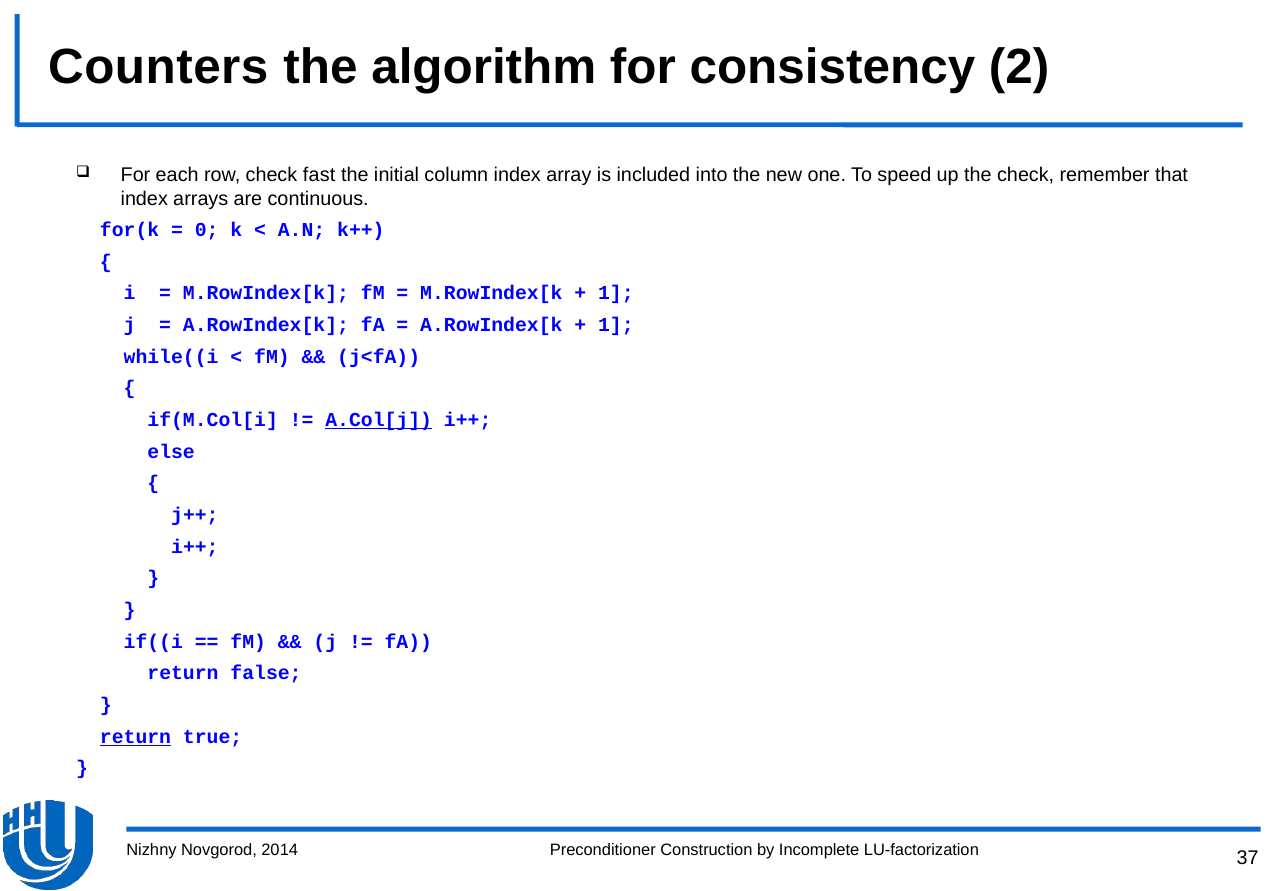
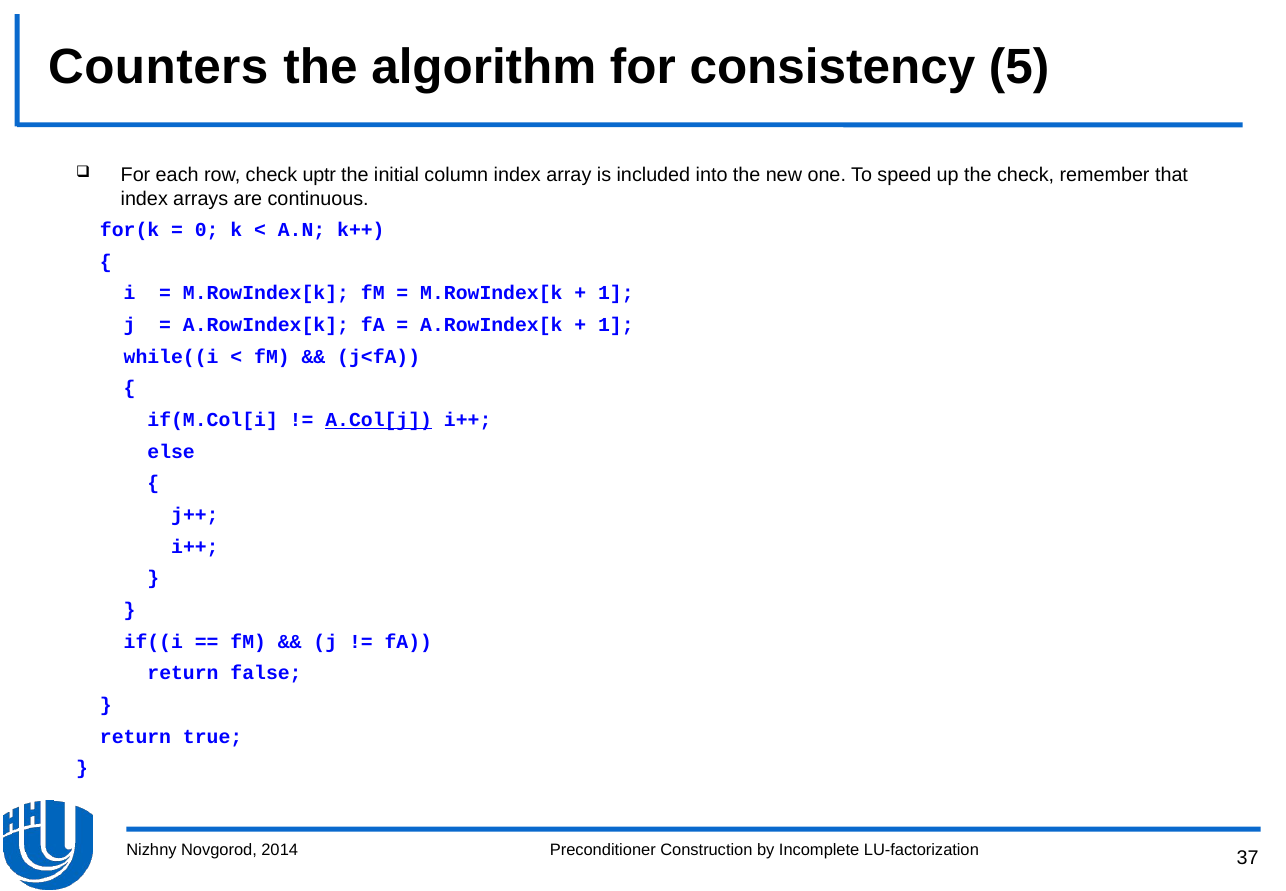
2: 2 -> 5 (1019, 67)
fast: fast -> uptr (319, 175)
return underline: present -> none (136, 736)
